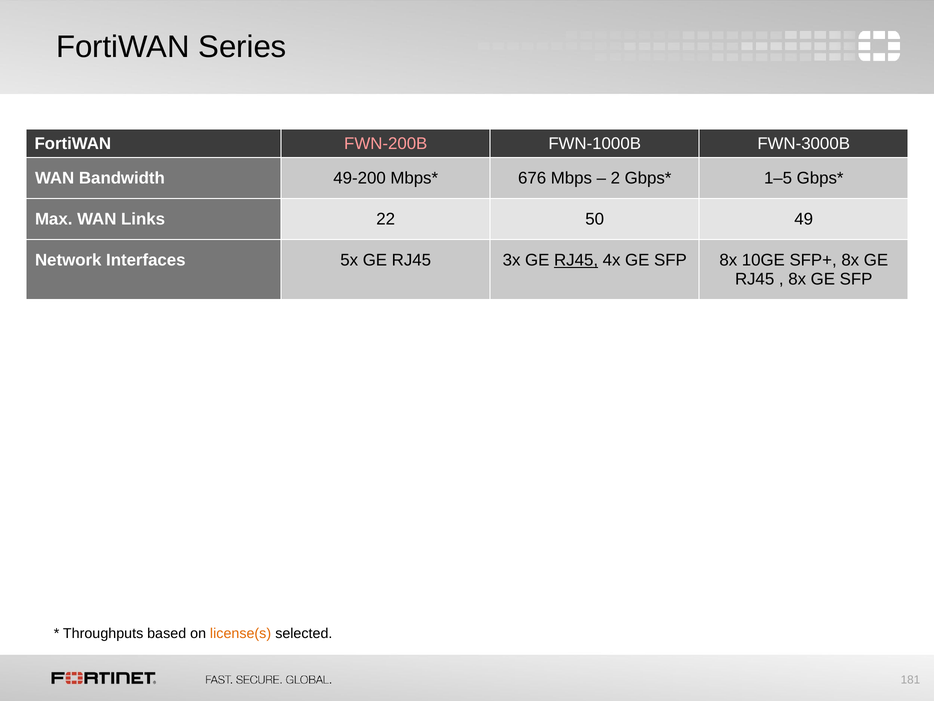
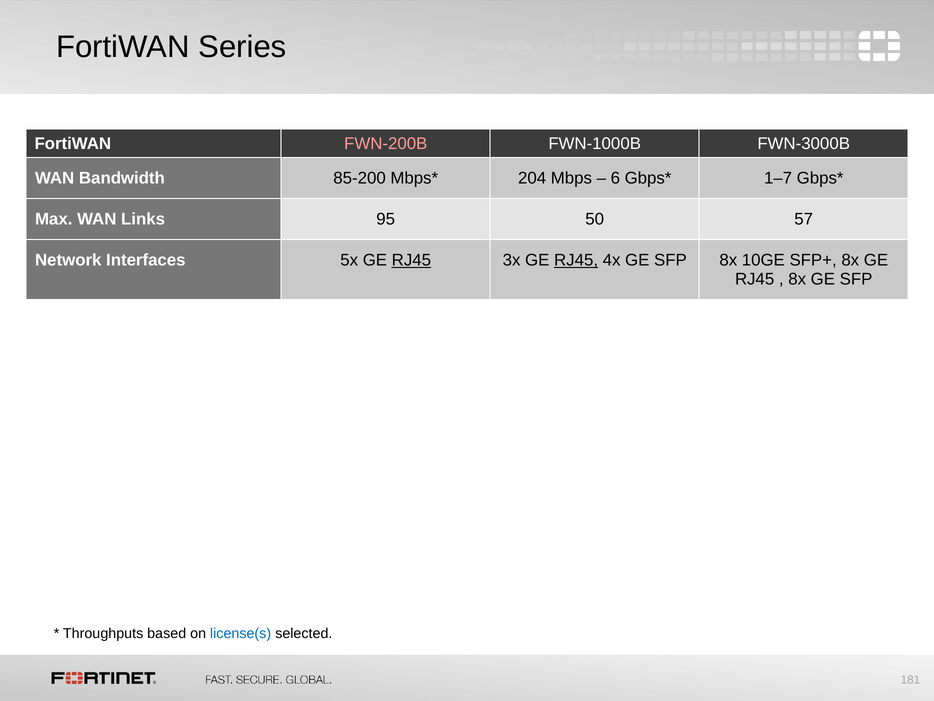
49-200: 49-200 -> 85-200 (360, 178)
676: 676 -> 204 (532, 178)
2: 2 -> 6 (615, 178)
1–5: 1–5 -> 1–7 (778, 178)
22: 22 -> 95 (386, 219)
49: 49 -> 57 (804, 219)
RJ45 underline: none -> present (411, 260)
license(s colour: orange -> blue (241, 633)
